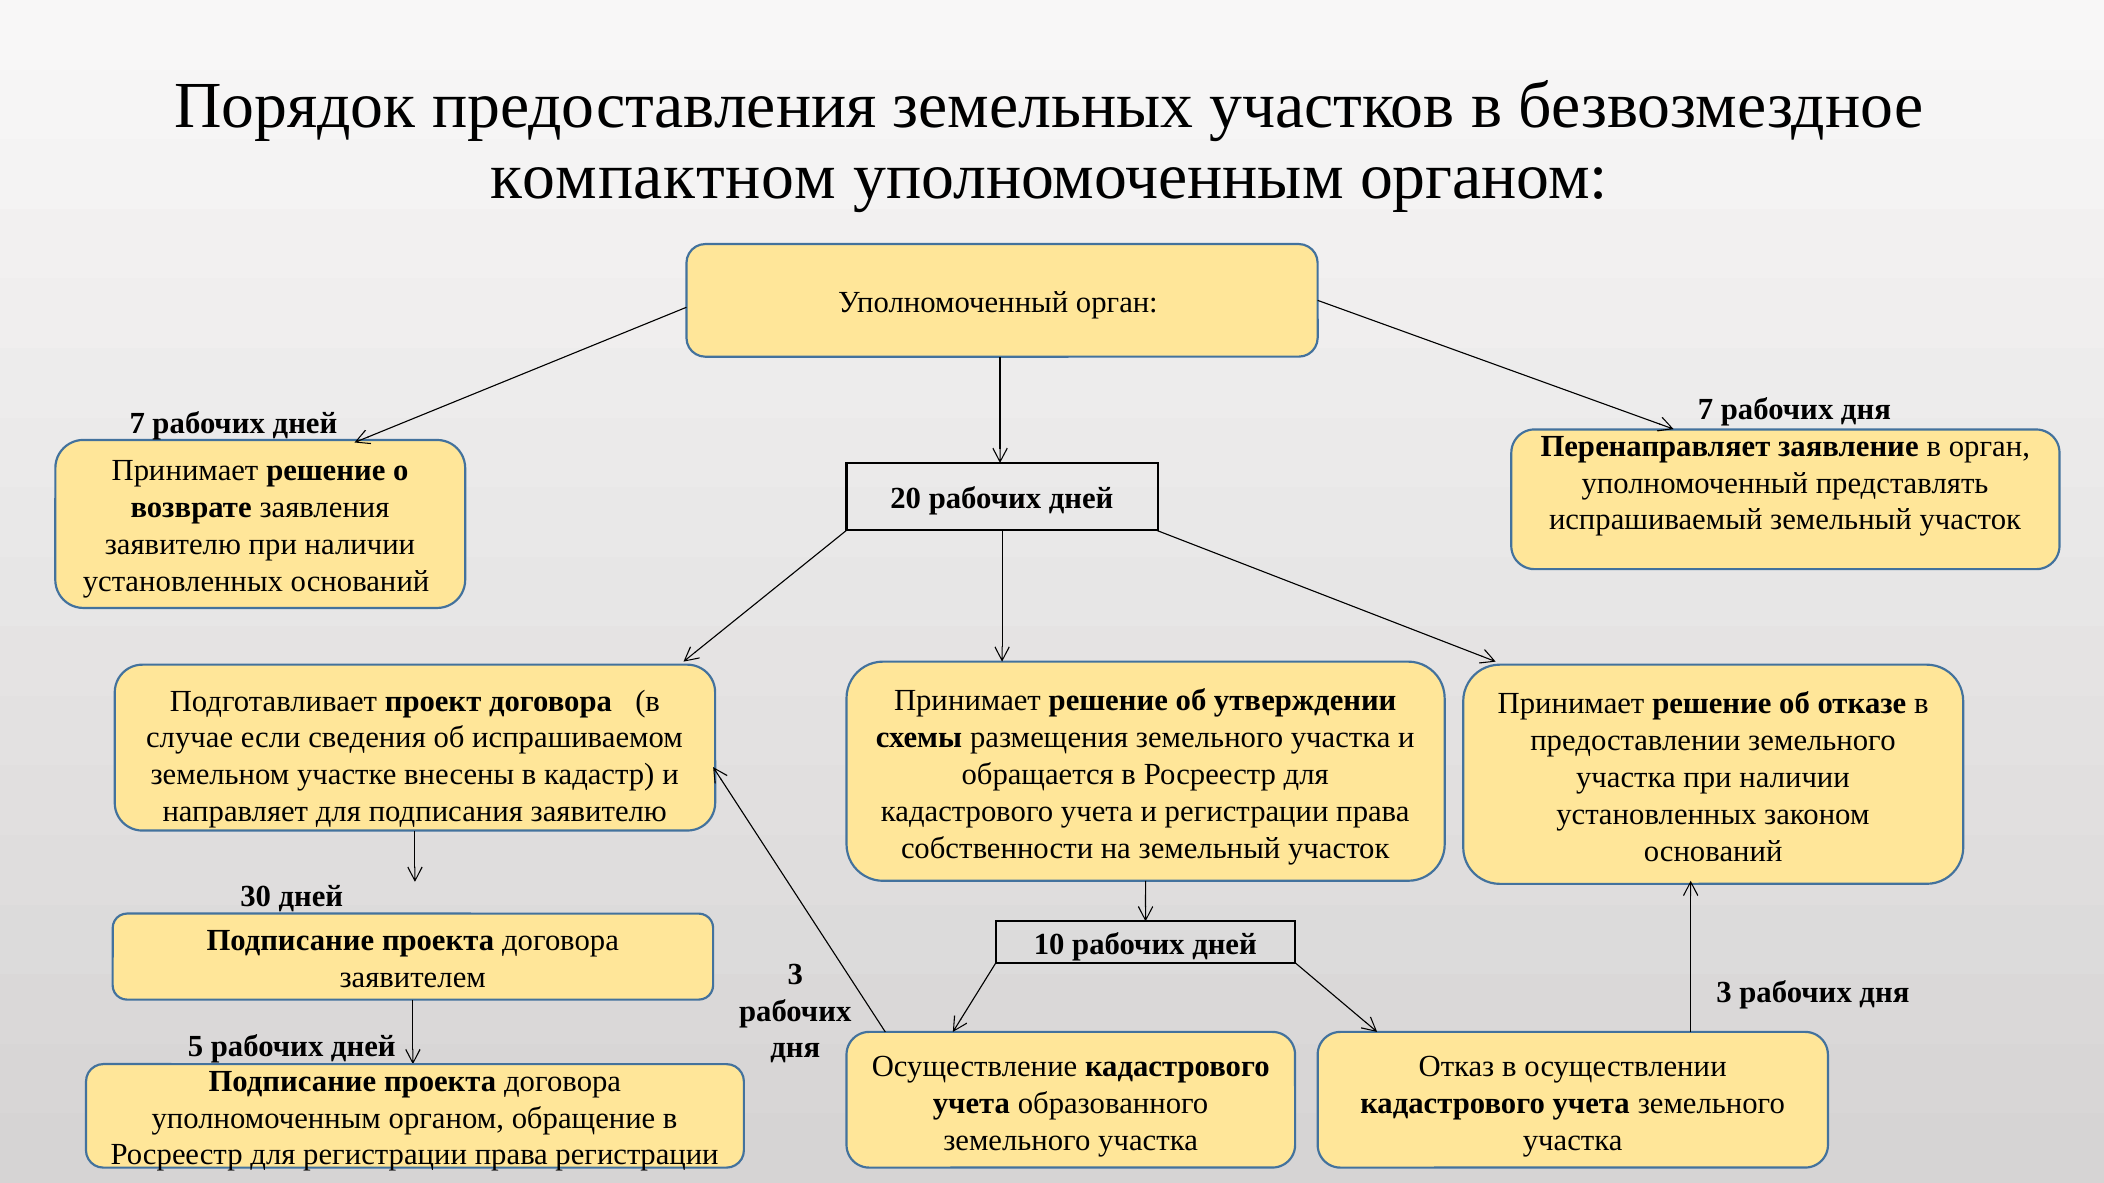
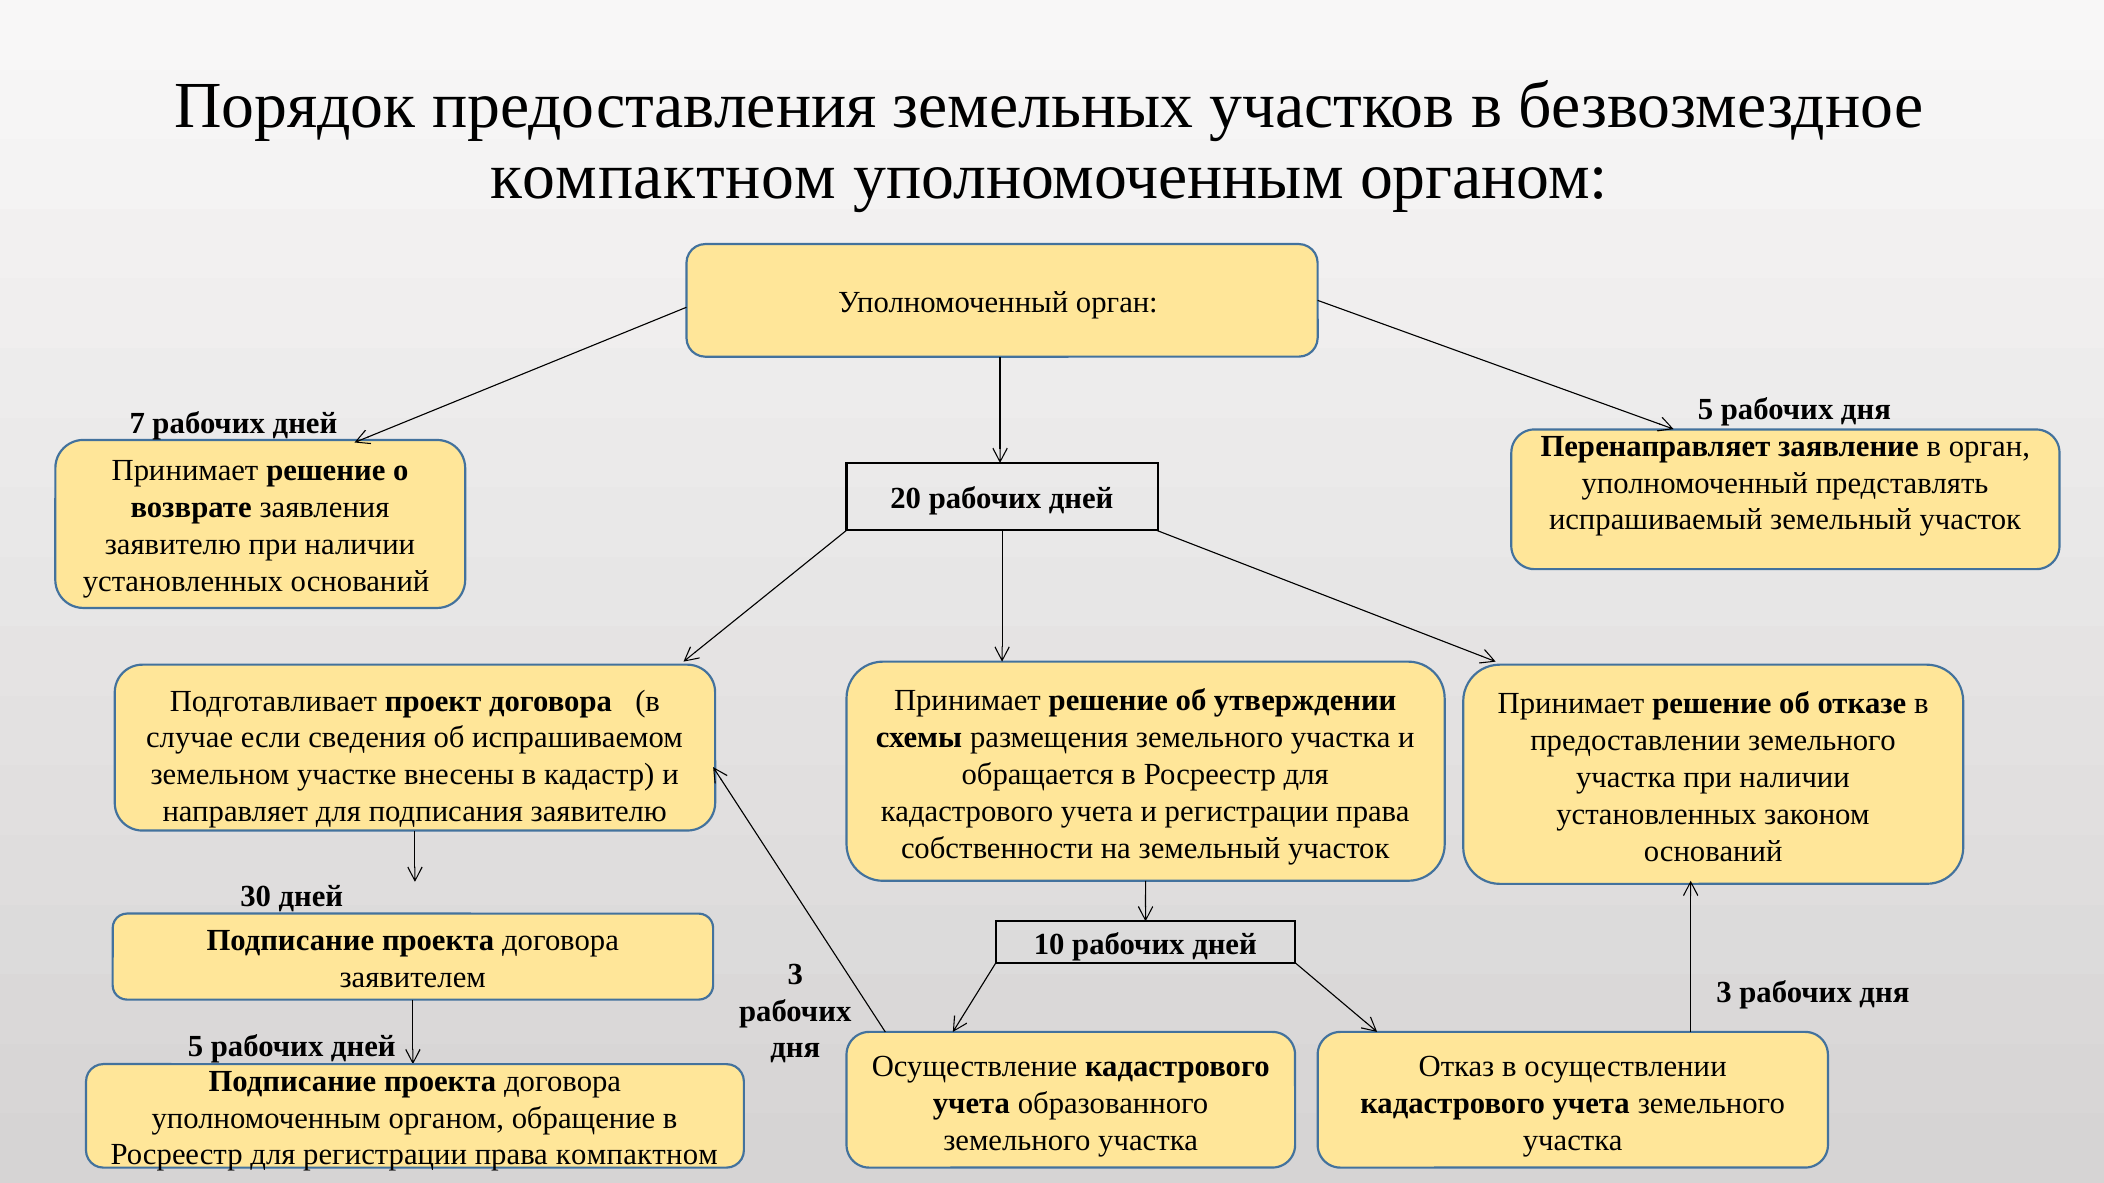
дней 7: 7 -> 5 (1706, 410)
права регистрации: регистрации -> компактном (637, 1155)
